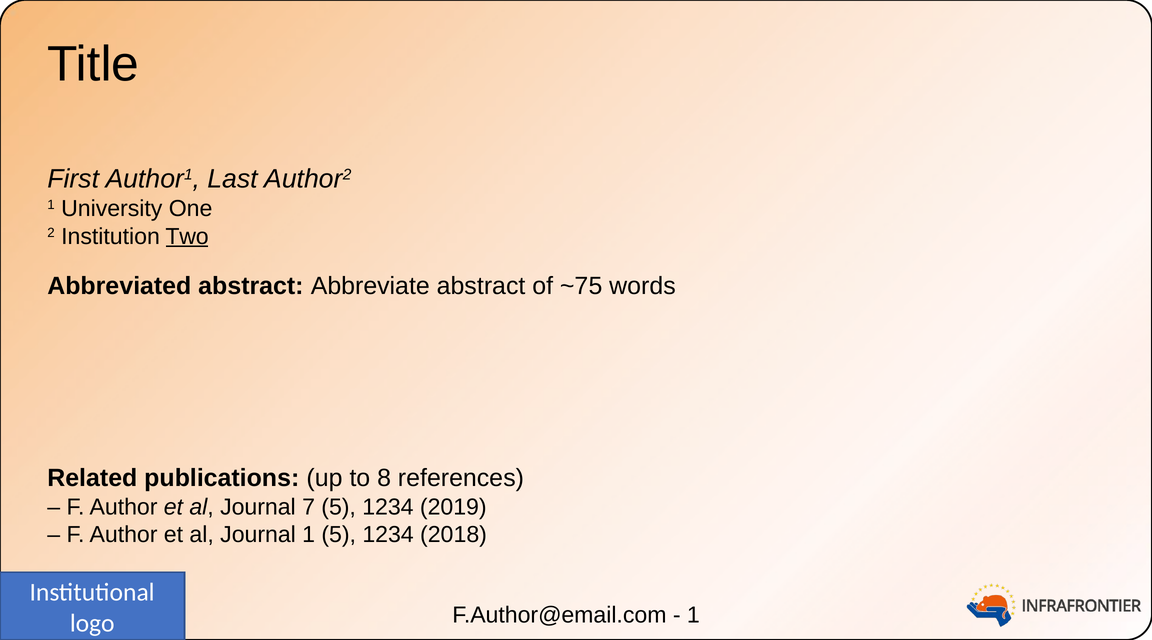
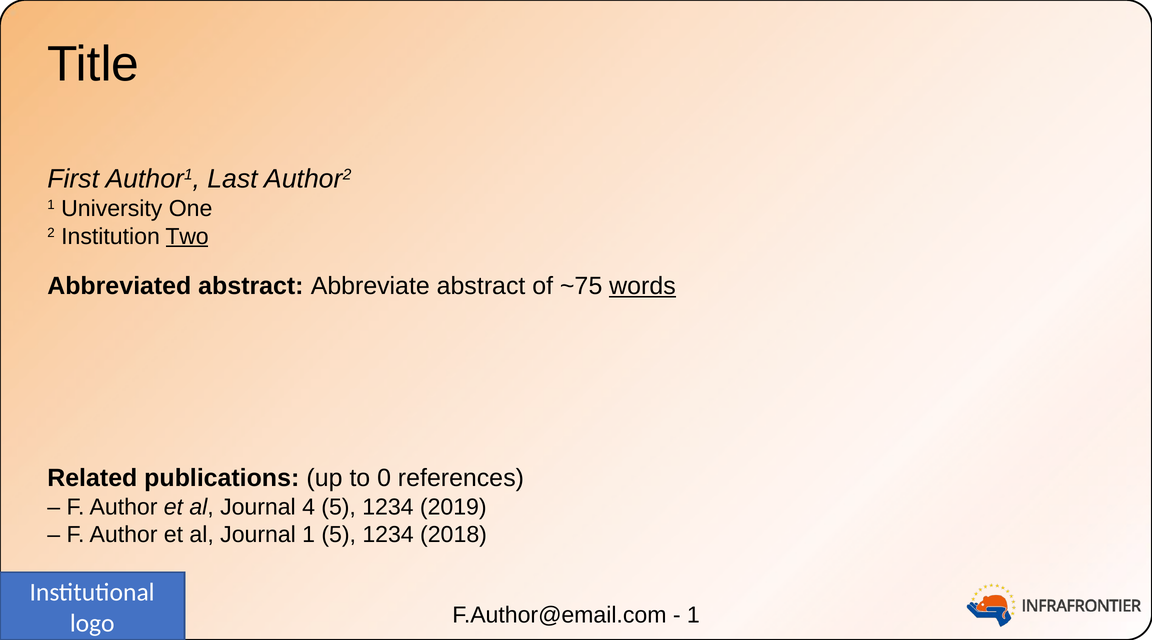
words underline: none -> present (642, 286)
8: 8 -> 0 (384, 478)
7: 7 -> 4 (309, 507)
